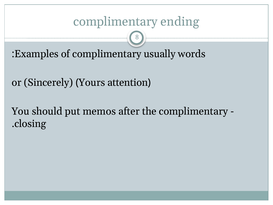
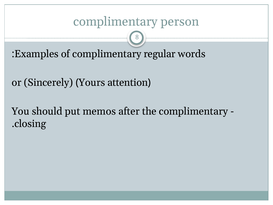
ending: ending -> person (180, 21)
usually: usually -> regular (160, 54)
